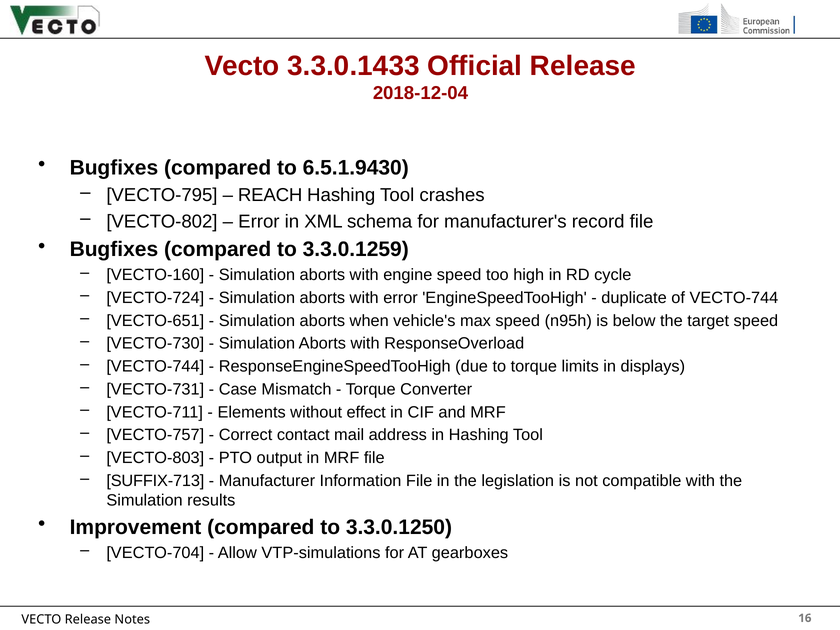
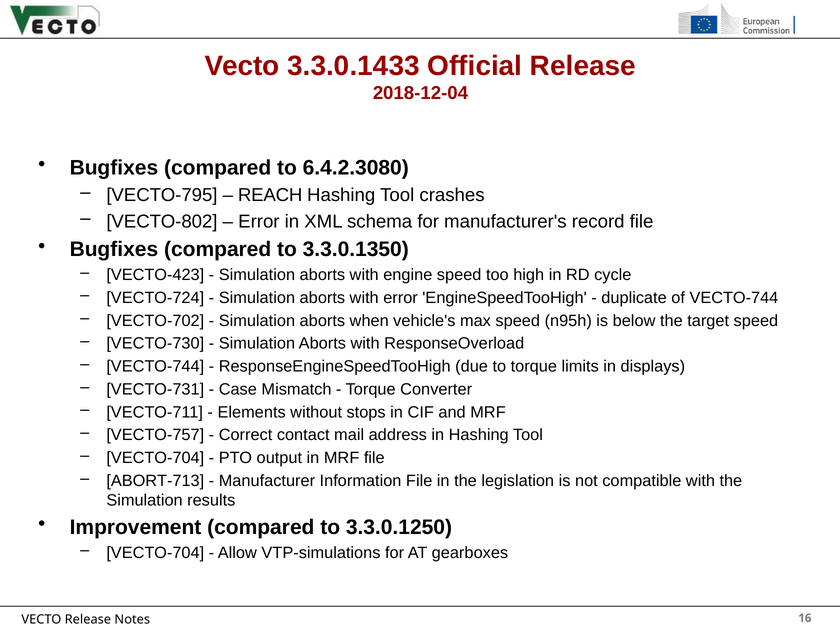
6.5.1.9430: 6.5.1.9430 -> 6.4.2.3080 (356, 168)
3.3.0.1259: 3.3.0.1259 -> 3.3.0.1350 (356, 250)
VECTO-160: VECTO-160 -> VECTO-423 (155, 275)
VECTO-651: VECTO-651 -> VECTO-702 (155, 321)
effect: effect -> stops (366, 412)
VECTO-803: VECTO-803 -> VECTO-704 (155, 458)
SUFFIX-713: SUFFIX-713 -> ABORT-713 (155, 481)
